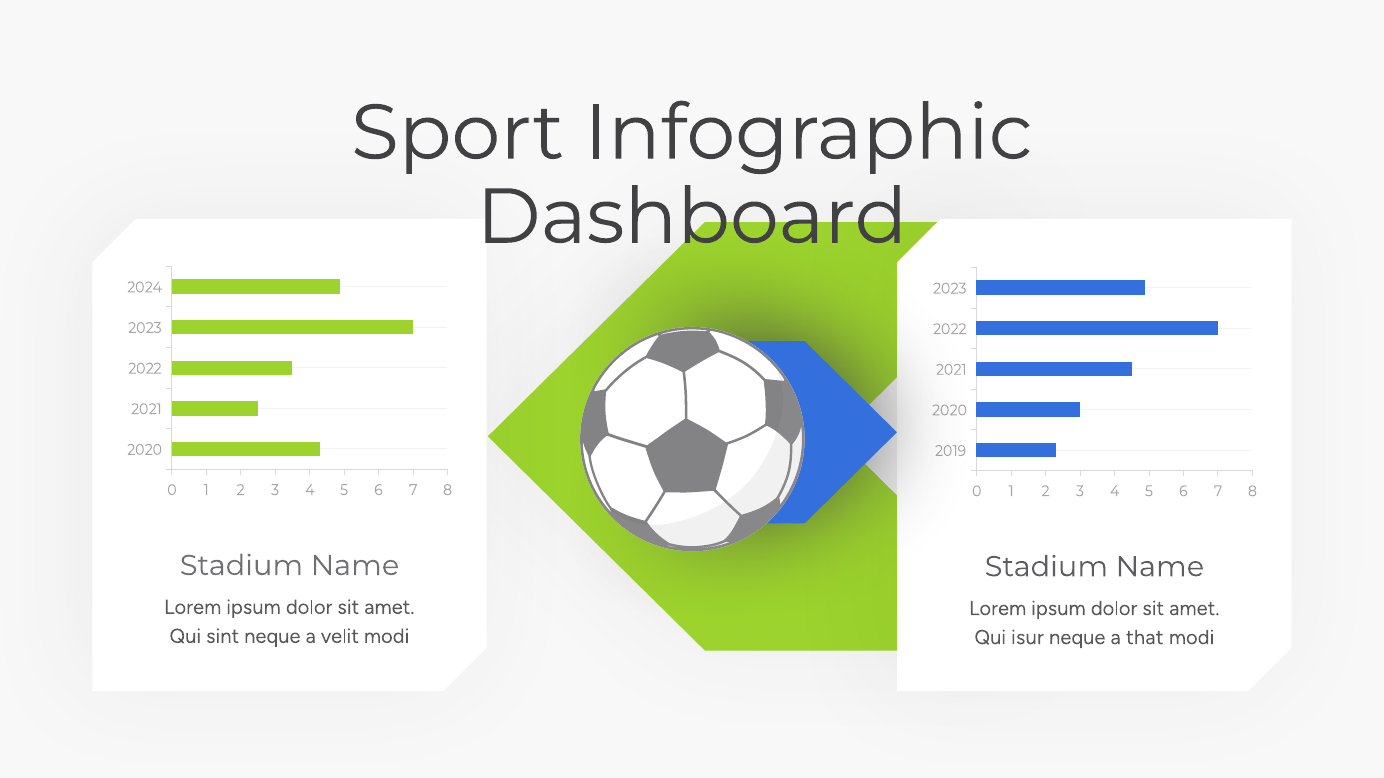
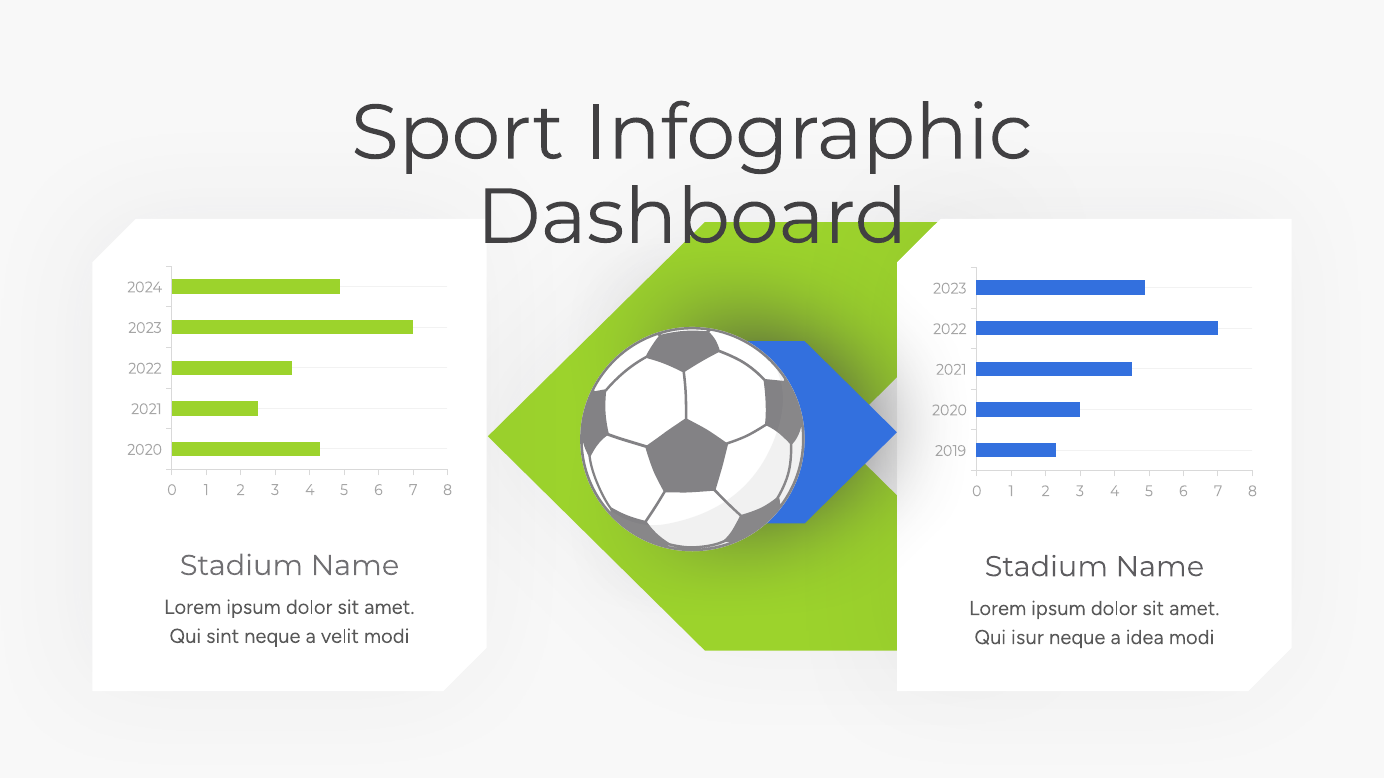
that: that -> idea (1145, 638)
